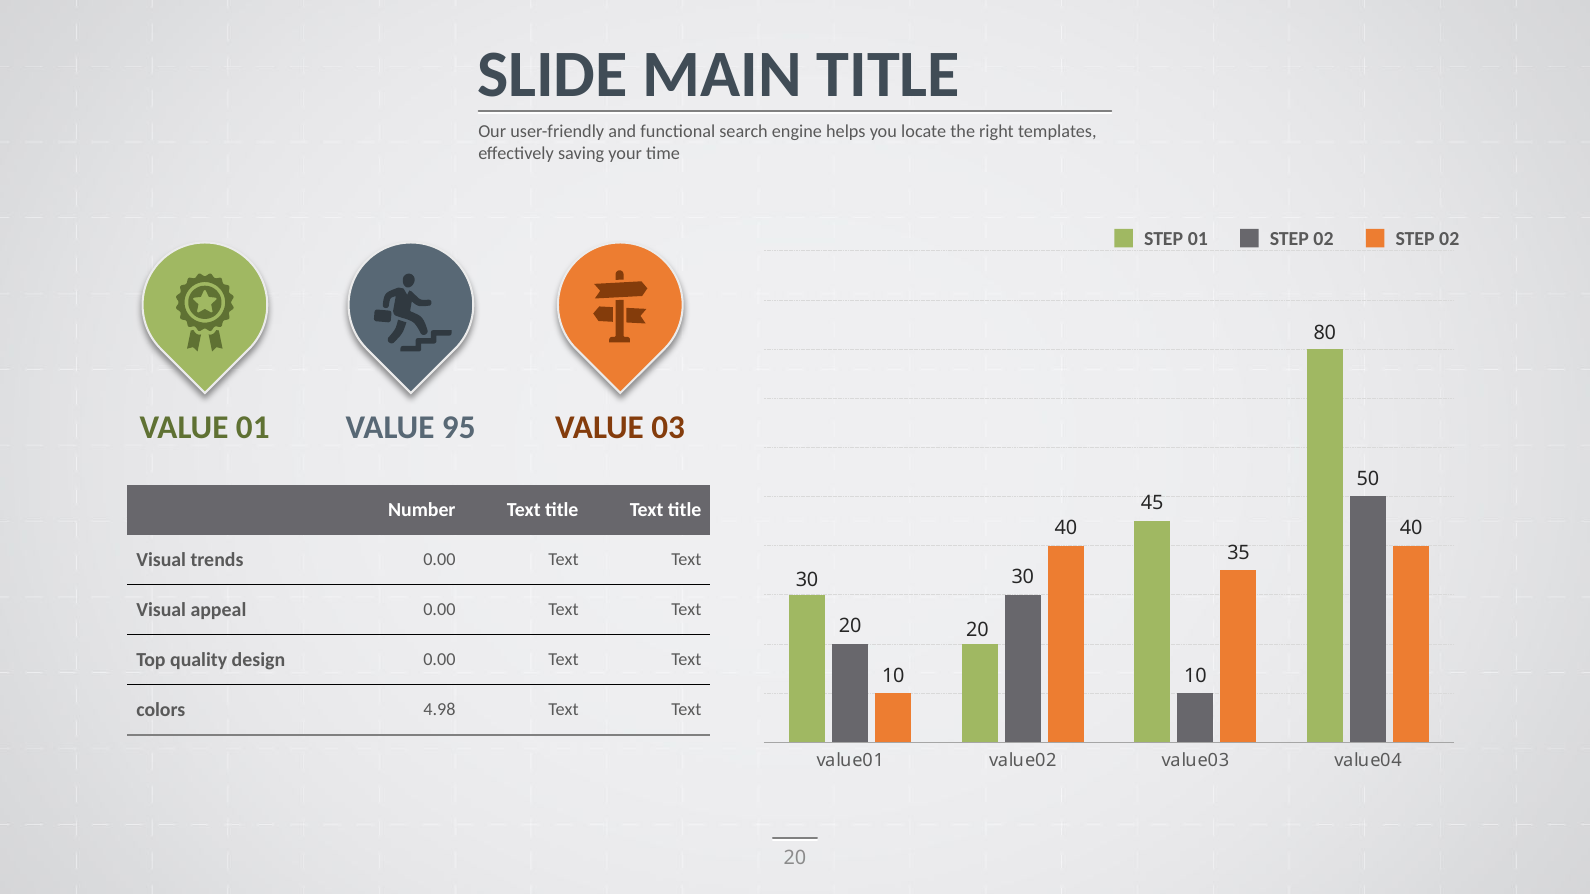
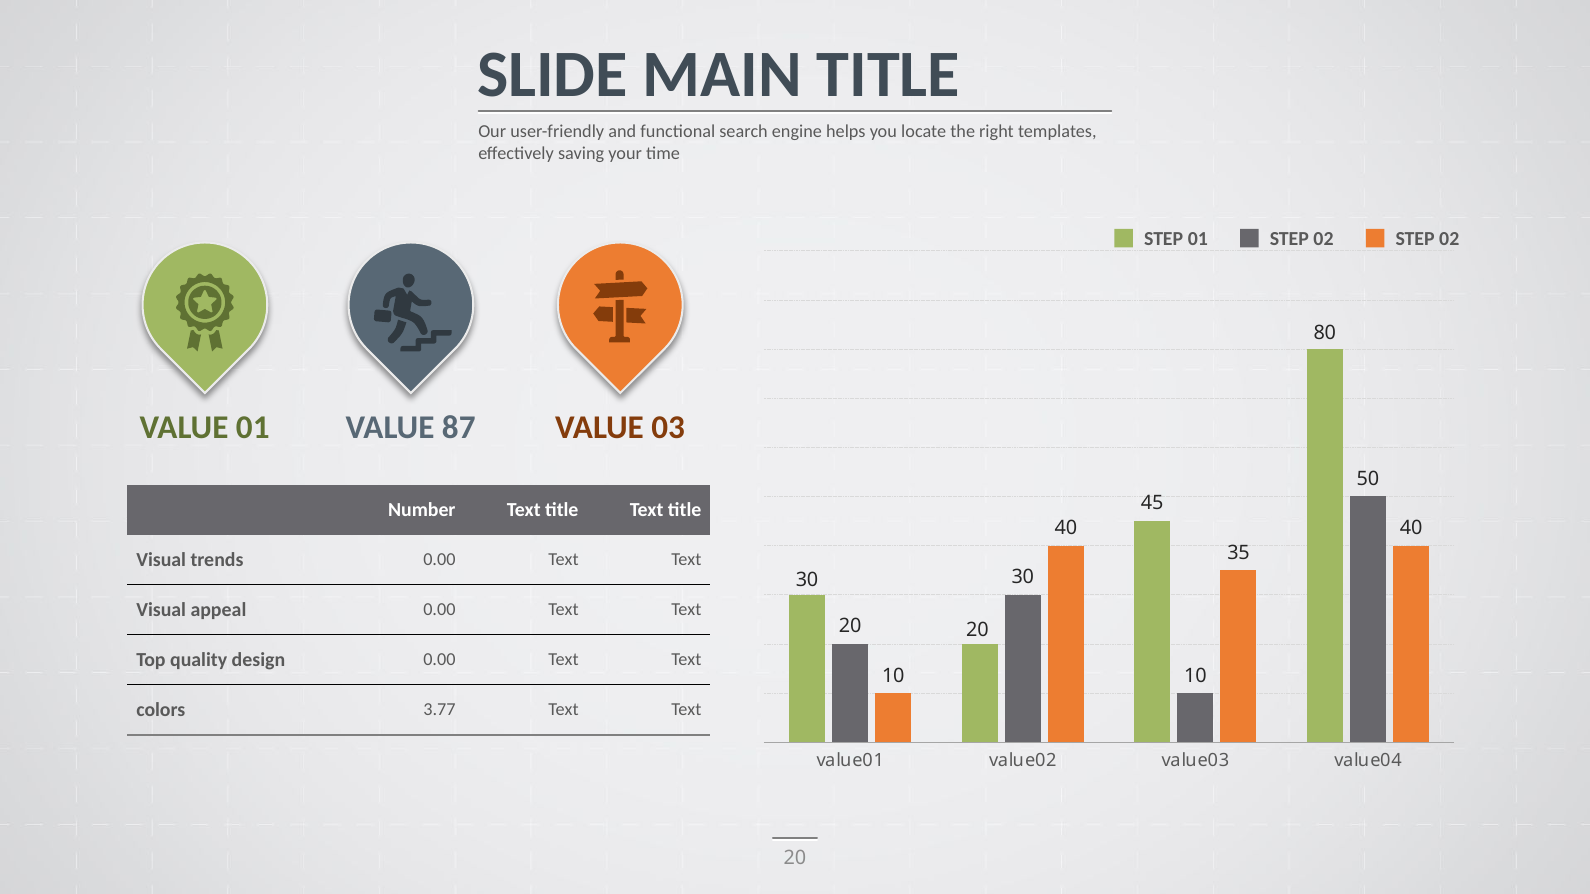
95: 95 -> 87 (459, 428)
4.98: 4.98 -> 3.77 (439, 710)
